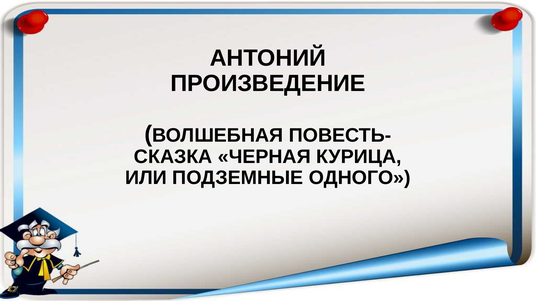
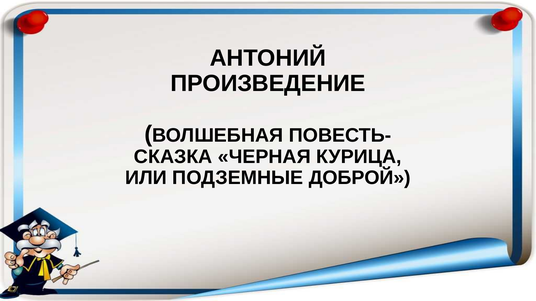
ОДНОГО: ОДНОГО -> ДОБРОЙ (360, 178)
